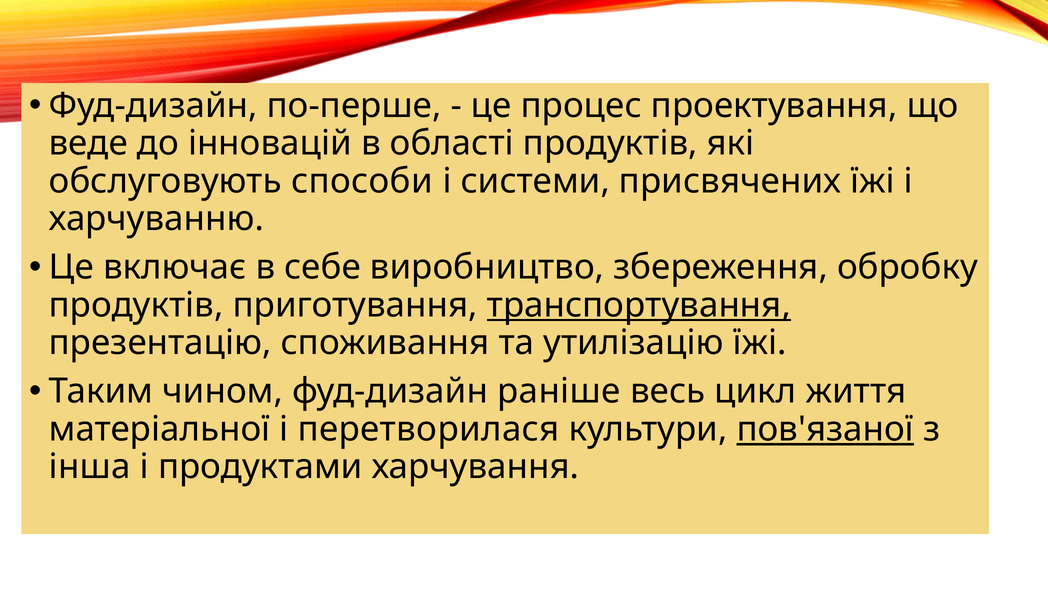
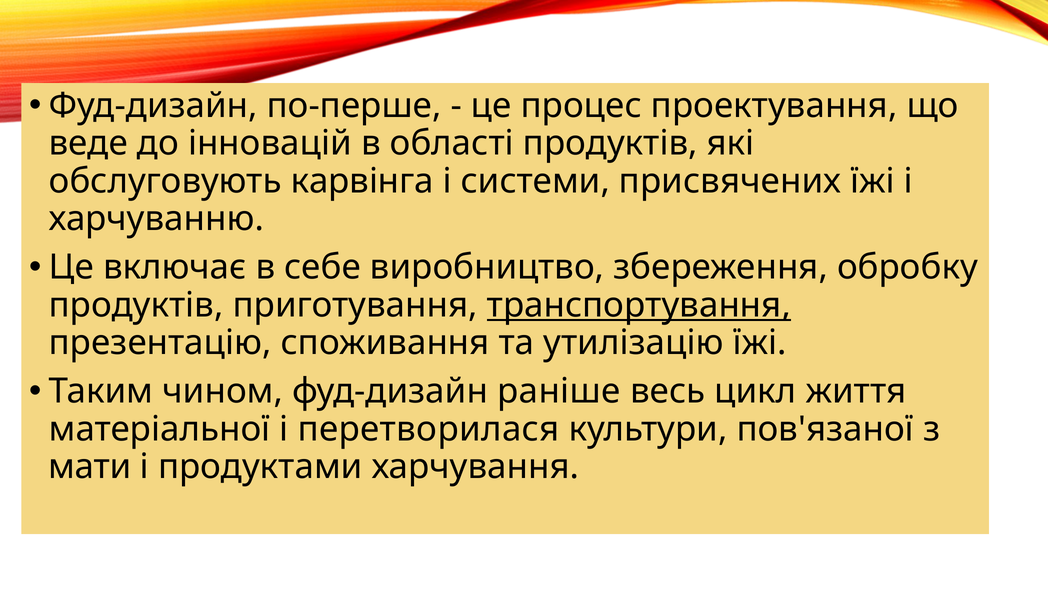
способи: способи -> карвінга (362, 181)
пов'язаної underline: present -> none (825, 430)
інша: інша -> мати (90, 467)
